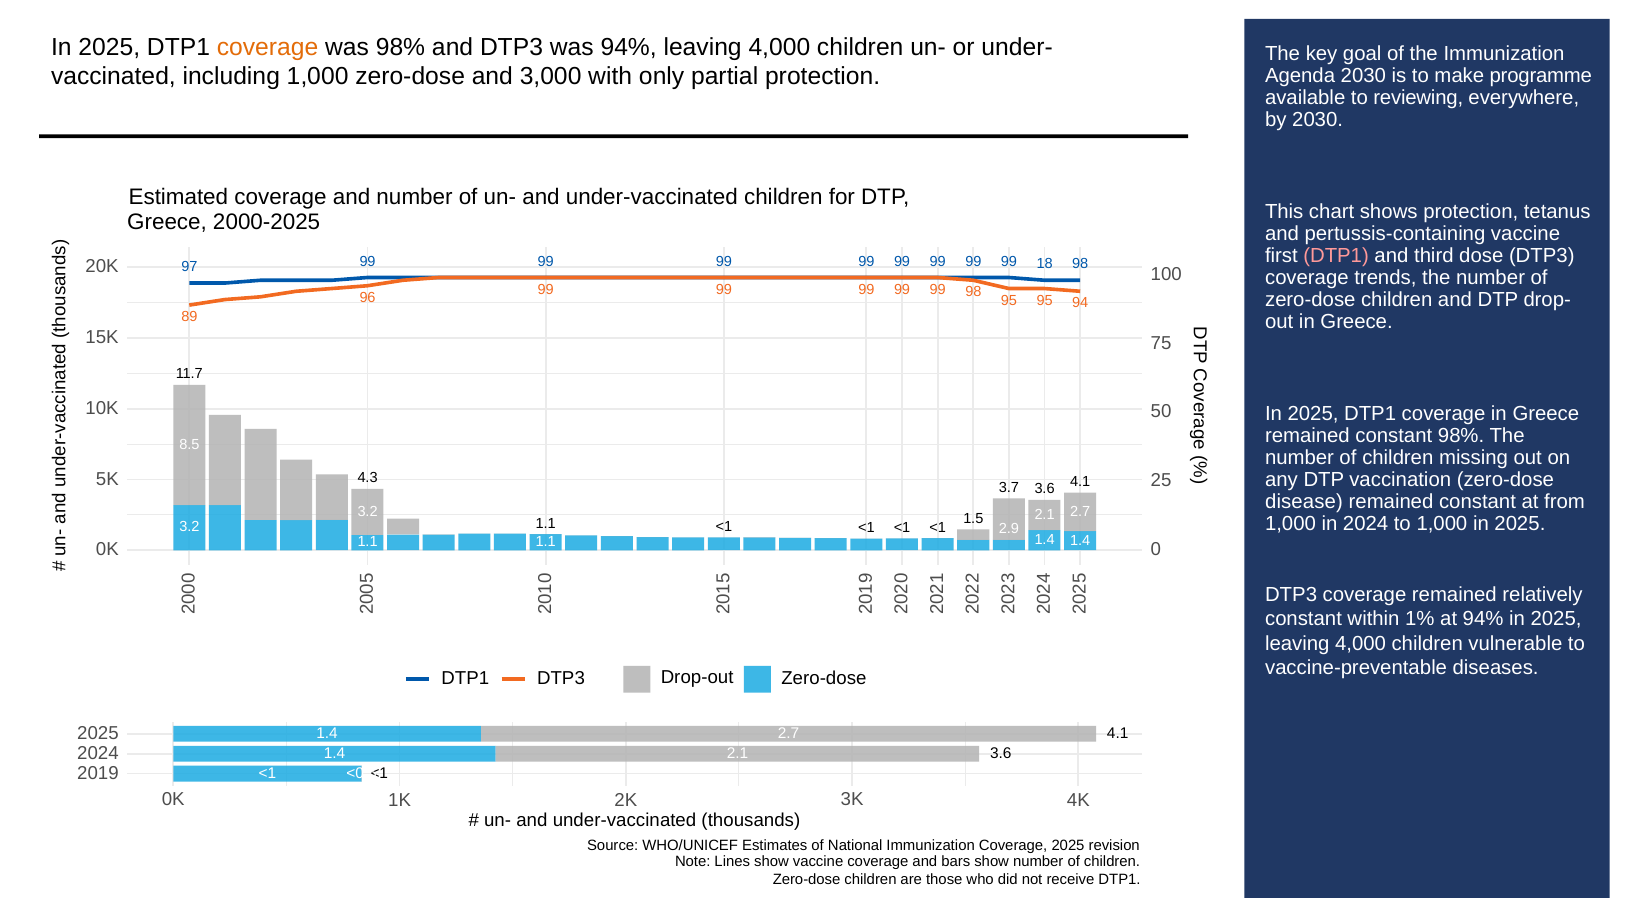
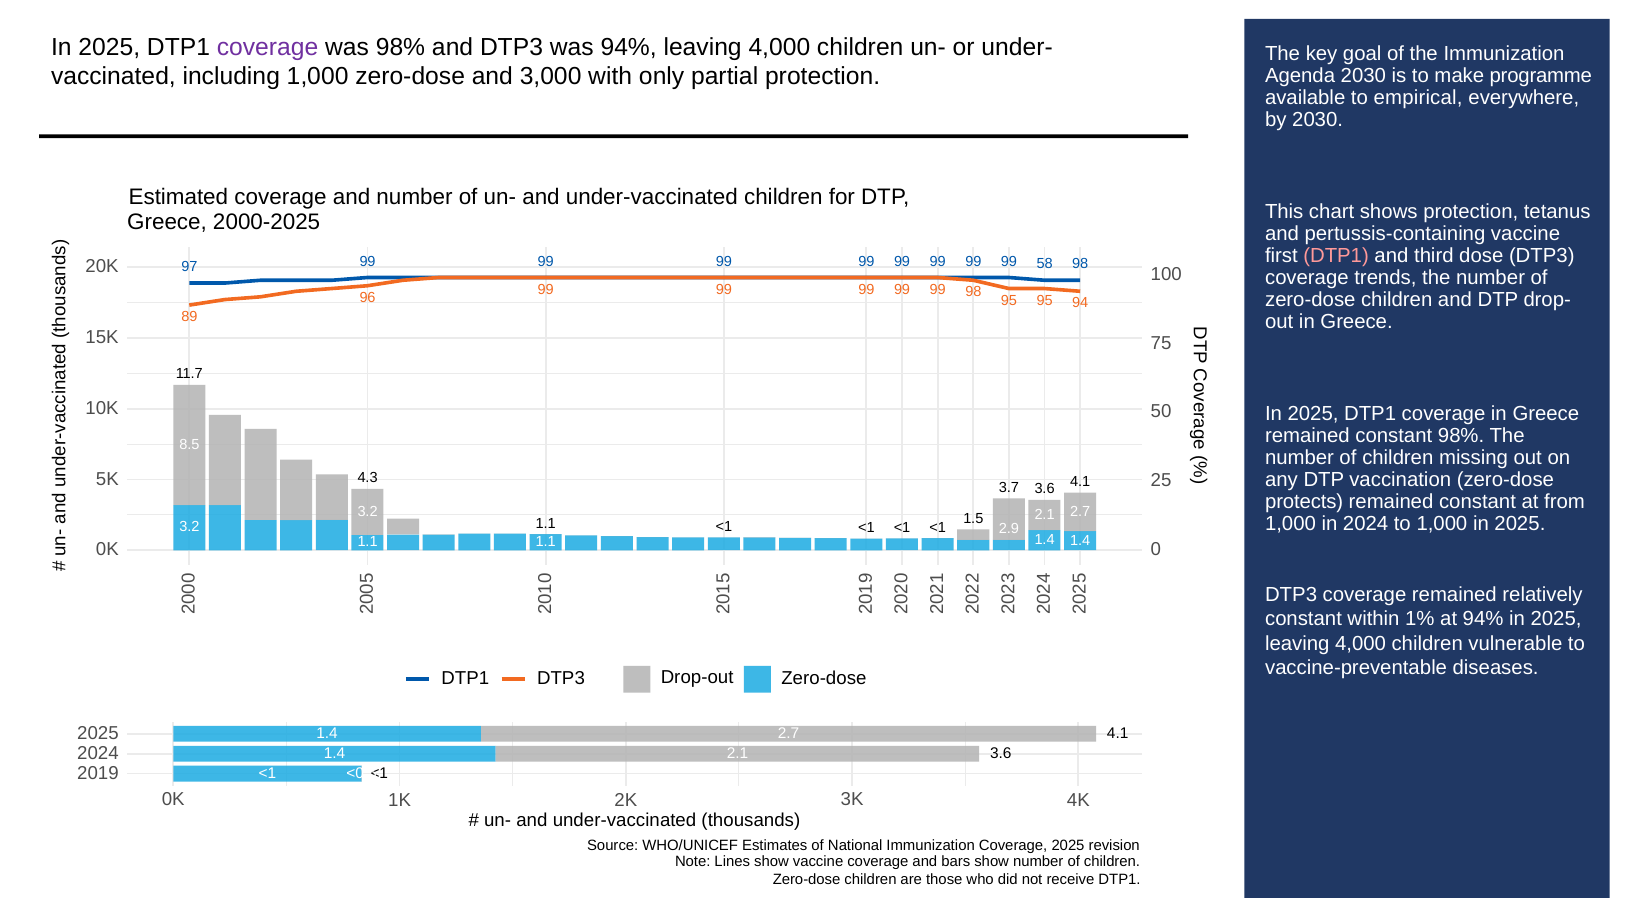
coverage colour: orange -> purple (268, 47)
reviewing: reviewing -> empirical (1418, 98)
18: 18 -> 58 (1045, 264)
disease: disease -> protects (1304, 502)
